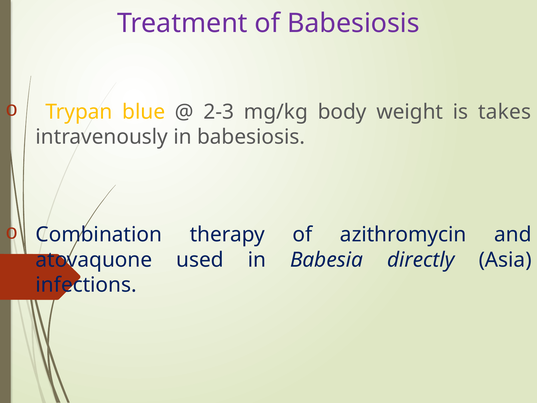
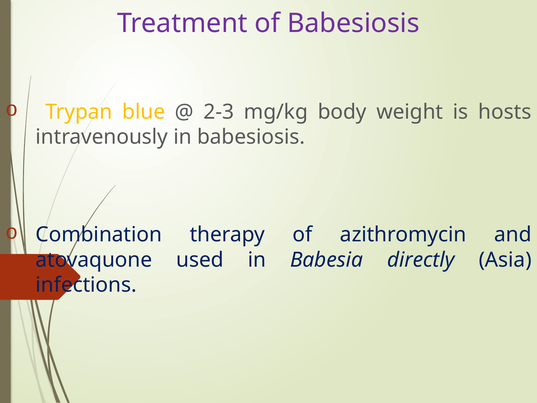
takes: takes -> hosts (505, 112)
